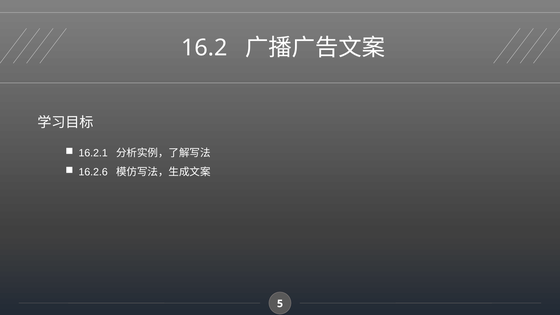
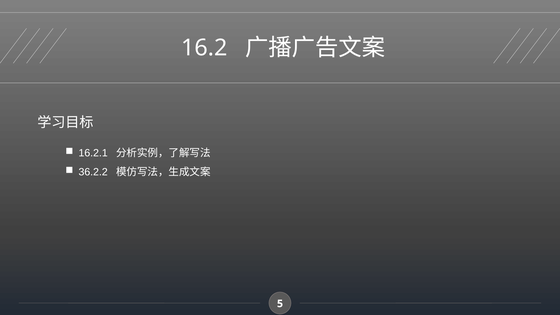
16.2.6: 16.2.6 -> 36.2.2 (93, 172)
